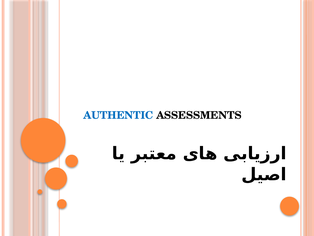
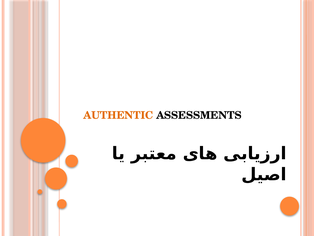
AUTHENTIC colour: blue -> orange (118, 115)
